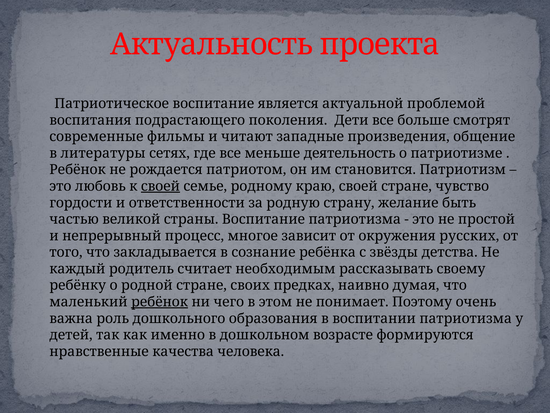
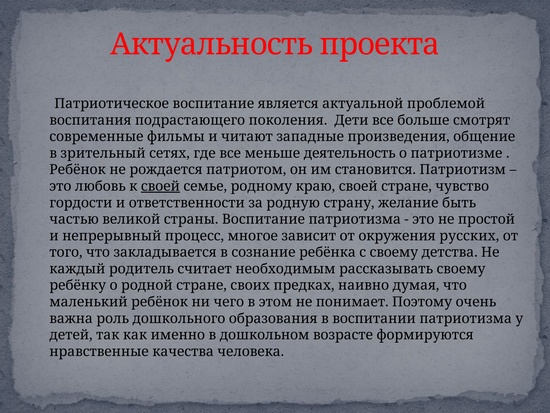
литературы: литературы -> зрительный (103, 153)
с звёзды: звёзды -> своему (394, 252)
ребёнок underline: present -> none (160, 302)
